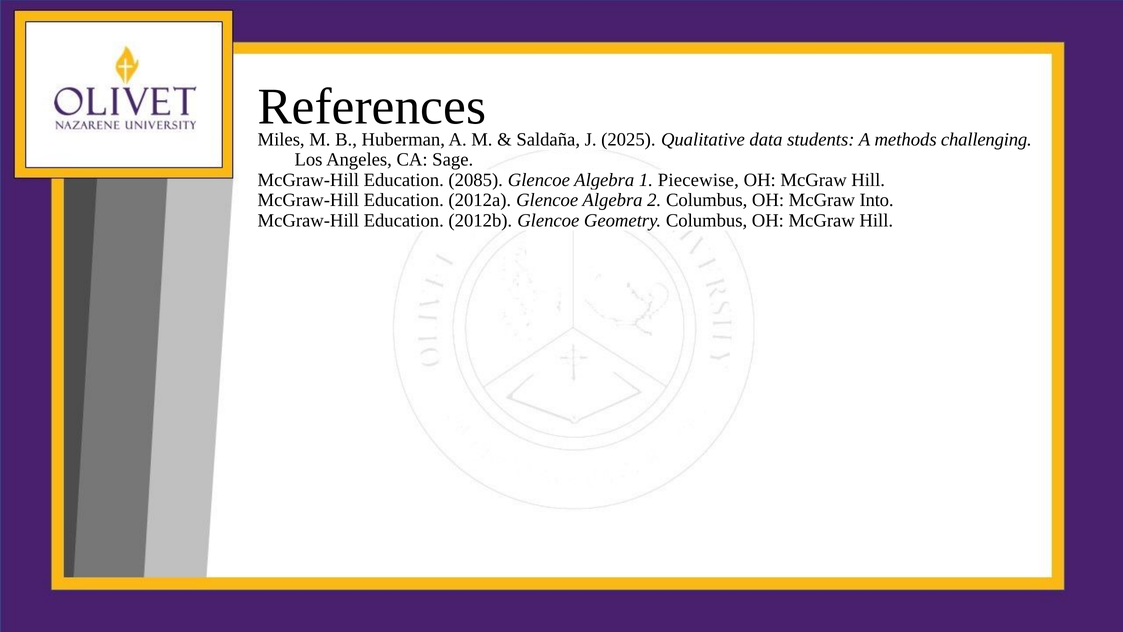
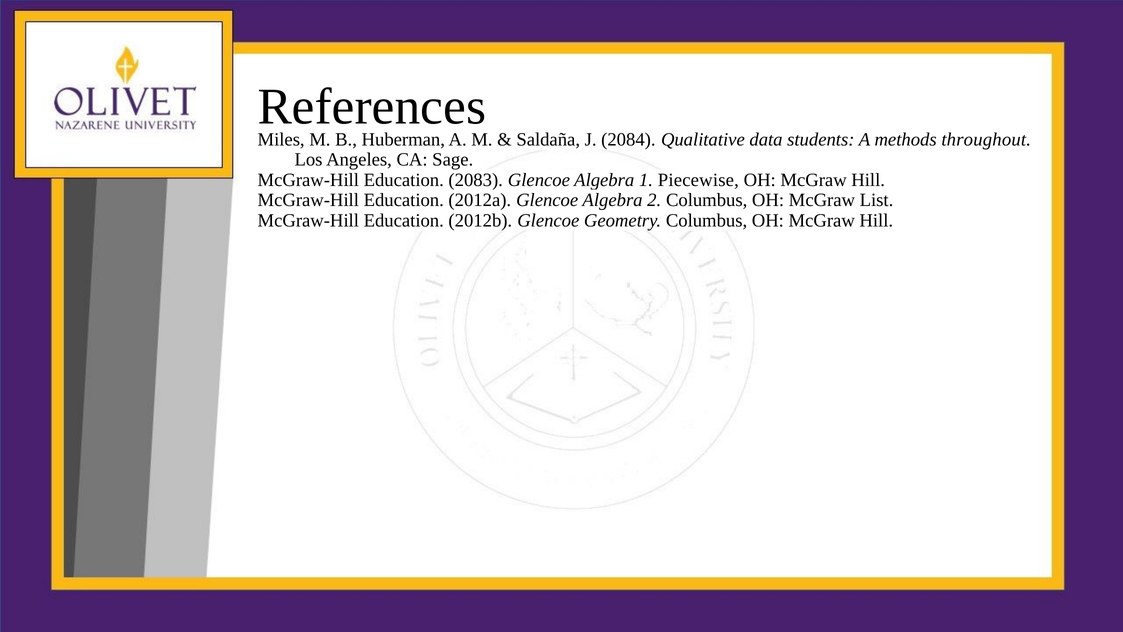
2025: 2025 -> 2084 (628, 140)
challenging: challenging -> throughout (986, 140)
2085: 2085 -> 2083 (476, 180)
Into: Into -> List (876, 200)
